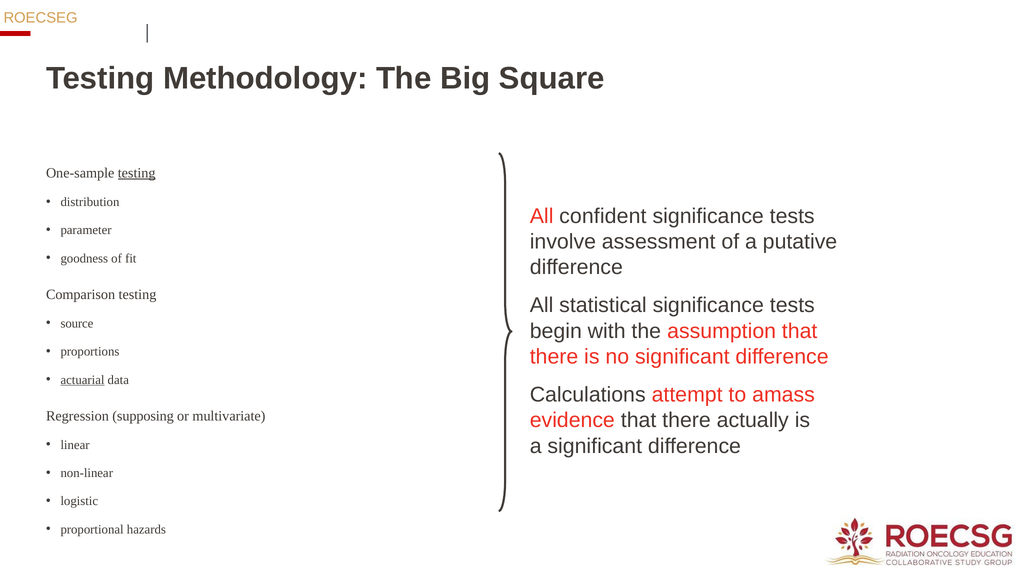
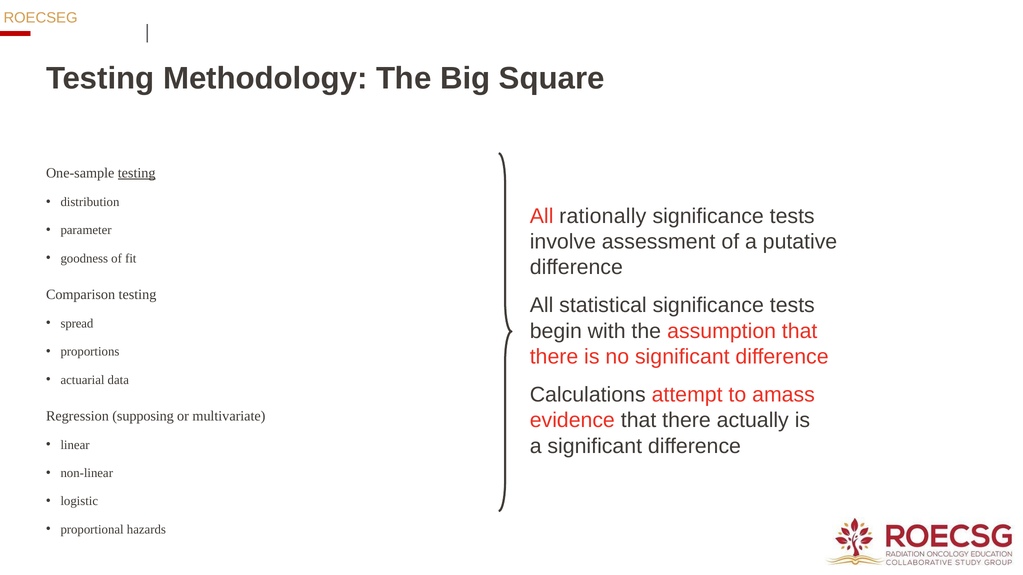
confident: confident -> rationally (603, 216)
source: source -> spread (77, 324)
actuarial underline: present -> none (83, 380)
